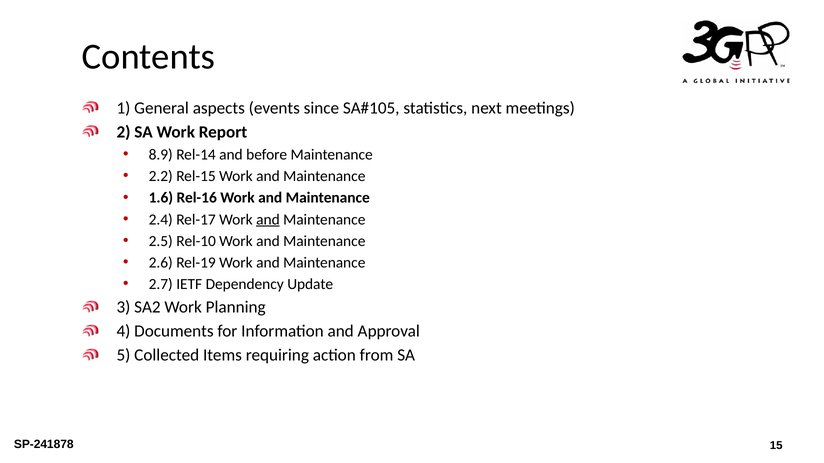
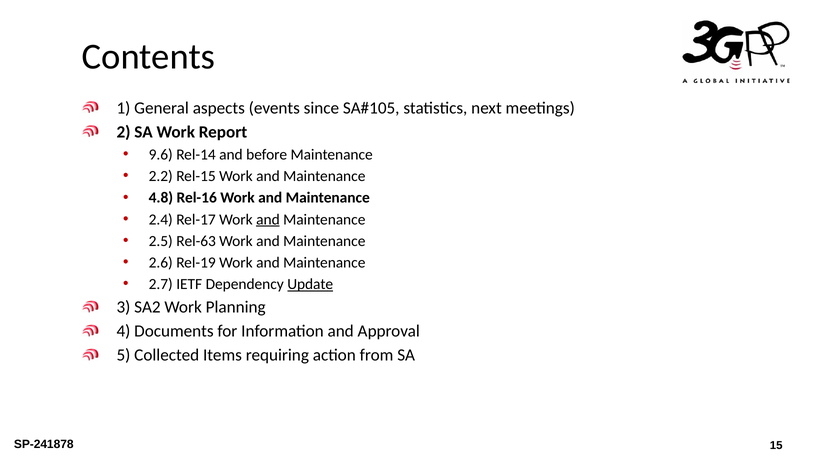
8.9: 8.9 -> 9.6 (161, 155)
1.6: 1.6 -> 4.8 (161, 198)
Rel-10: Rel-10 -> Rel-63 (196, 241)
Update underline: none -> present (310, 285)
